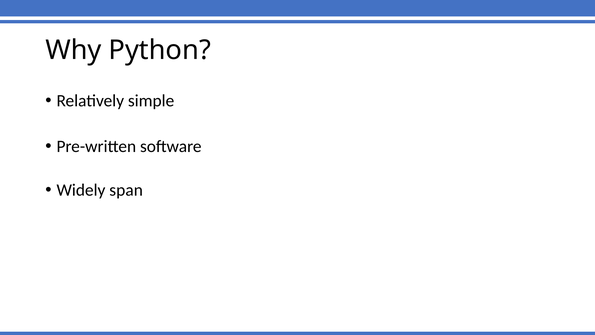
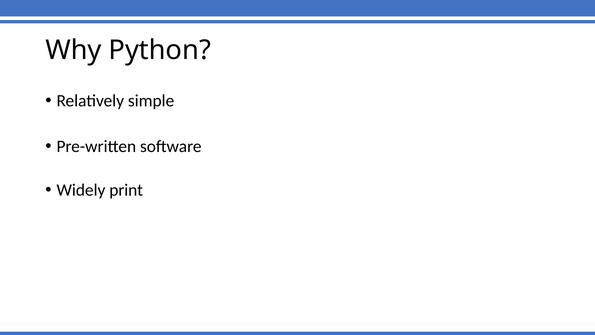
span: span -> print (126, 190)
